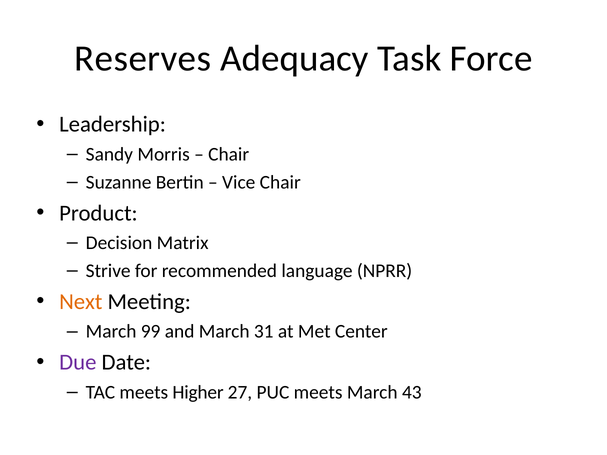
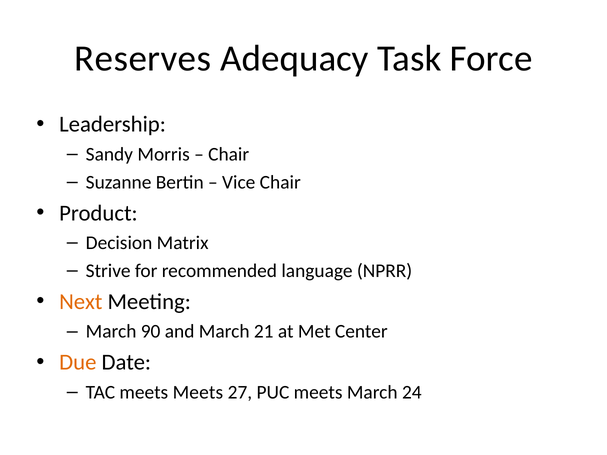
99: 99 -> 90 (151, 332)
31: 31 -> 21 (264, 332)
Due colour: purple -> orange (78, 363)
meets Higher: Higher -> Meets (198, 392)
43: 43 -> 24 (412, 392)
